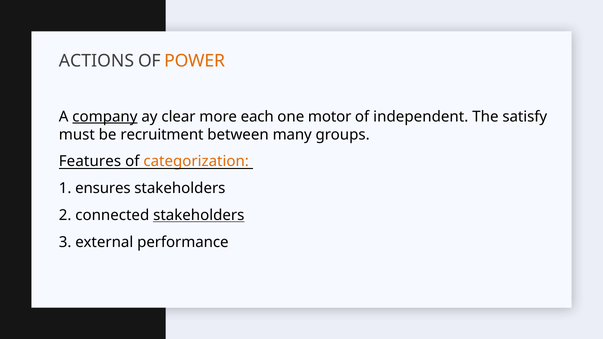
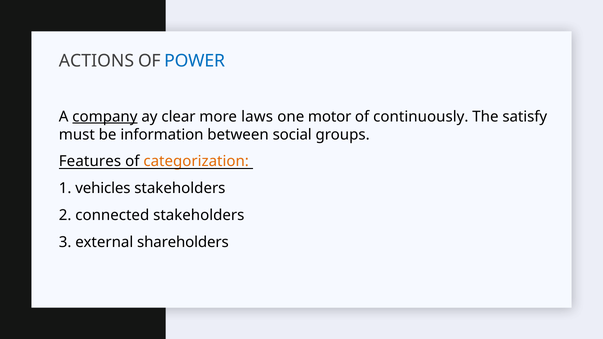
POWER colour: orange -> blue (195, 61)
each: each -> laws (257, 117)
independent: independent -> continuously (421, 117)
recruitment: recruitment -> information (162, 135)
many: many -> social (292, 135)
ensures: ensures -> vehicles (103, 188)
stakeholders underline: present -> none (199, 215)
performance: performance -> shareholders (183, 242)
